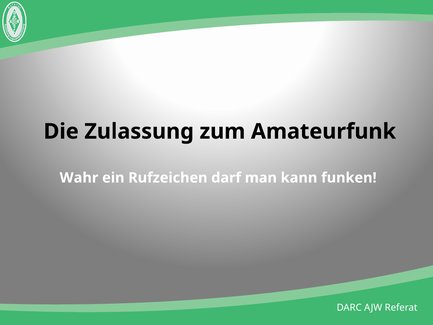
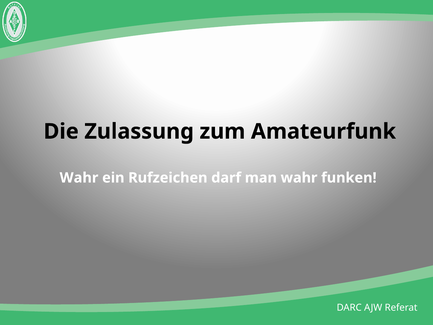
man kann: kann -> wahr (299, 178)
